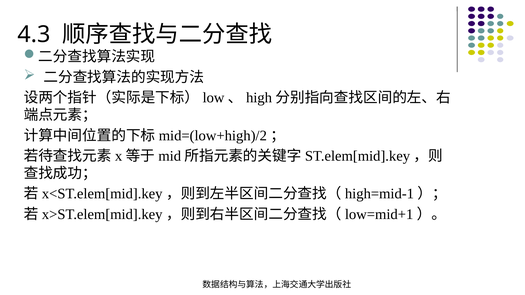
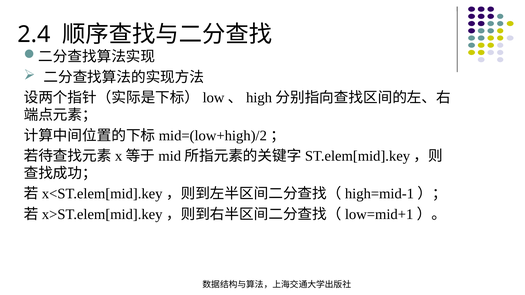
4.3: 4.3 -> 2.4 (34, 35)
